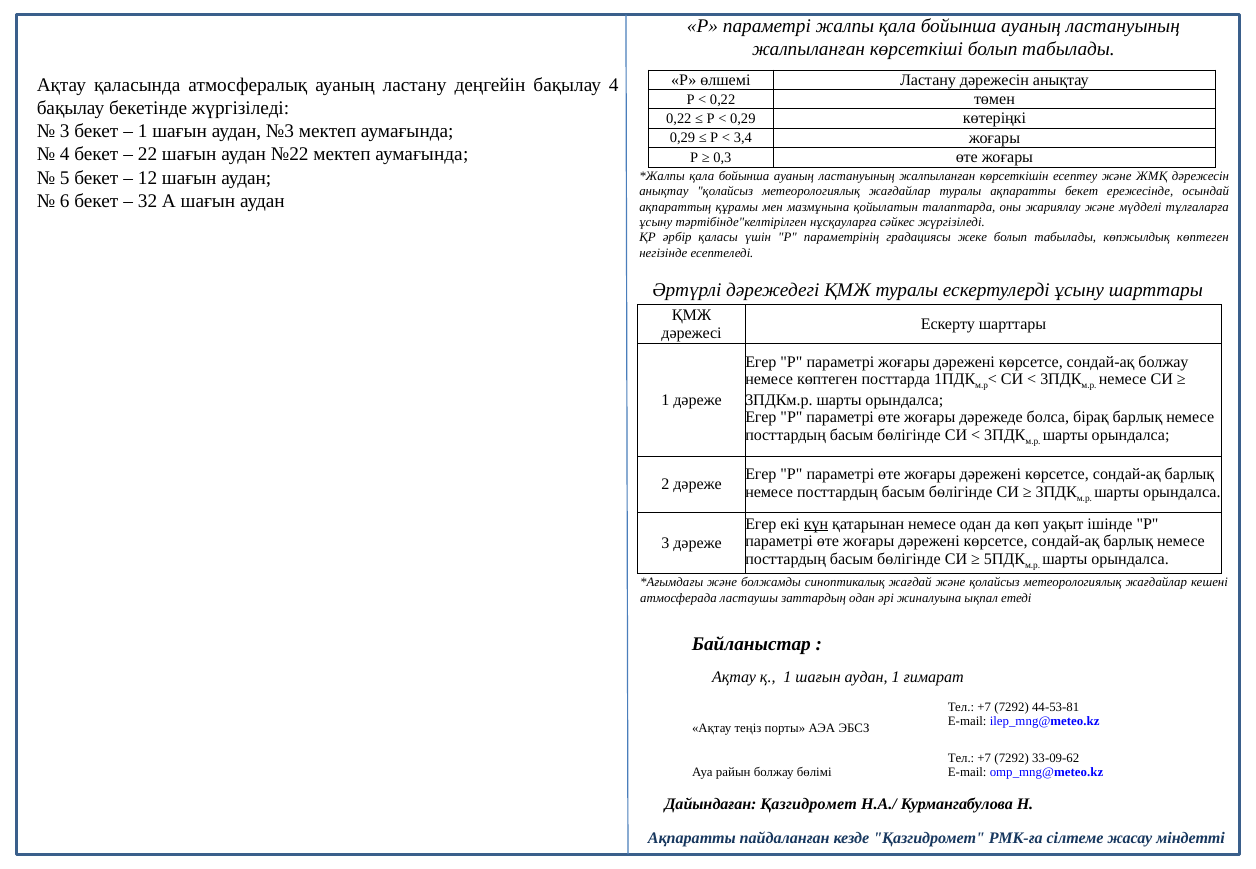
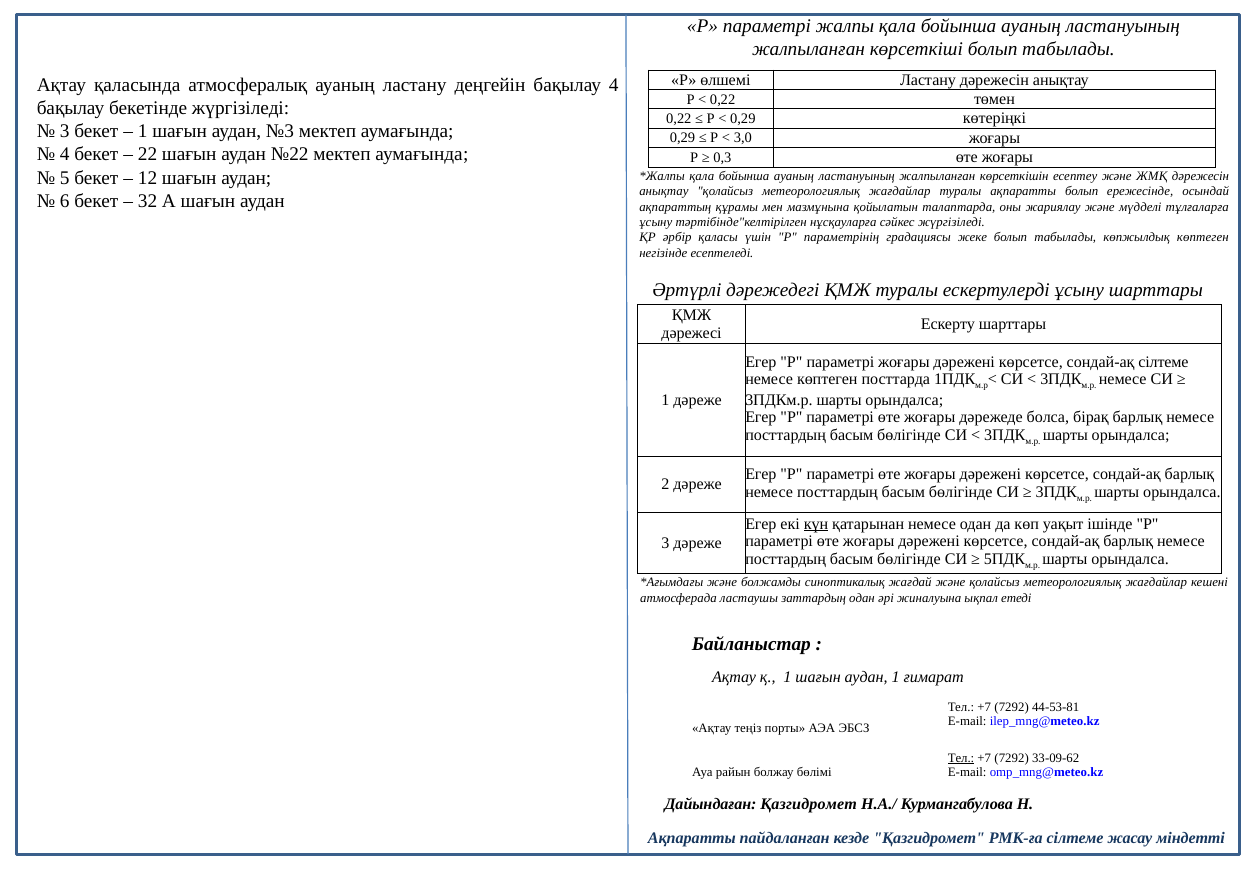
3,4: 3,4 -> 3,0 (743, 138)
ақпаратты бекет: бекет -> болып (1082, 192)
сондай-ақ болжау: болжау -> сілтеме (1163, 362)
Тел underline: none -> present (961, 759)
